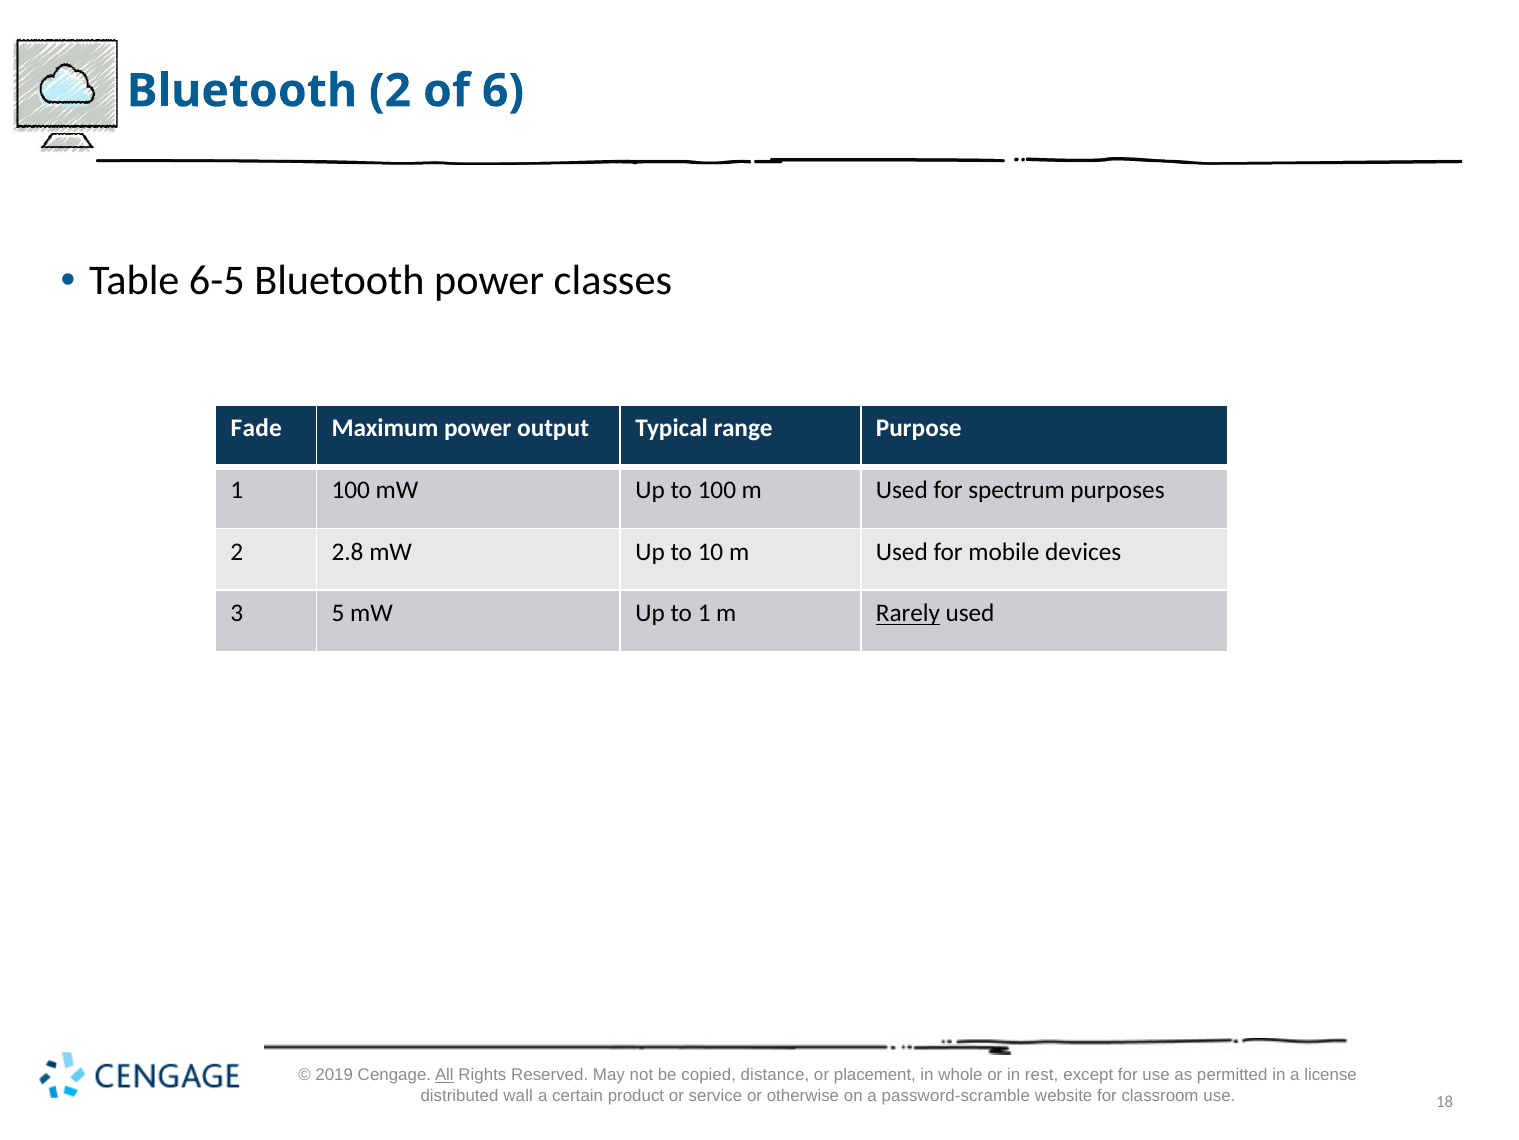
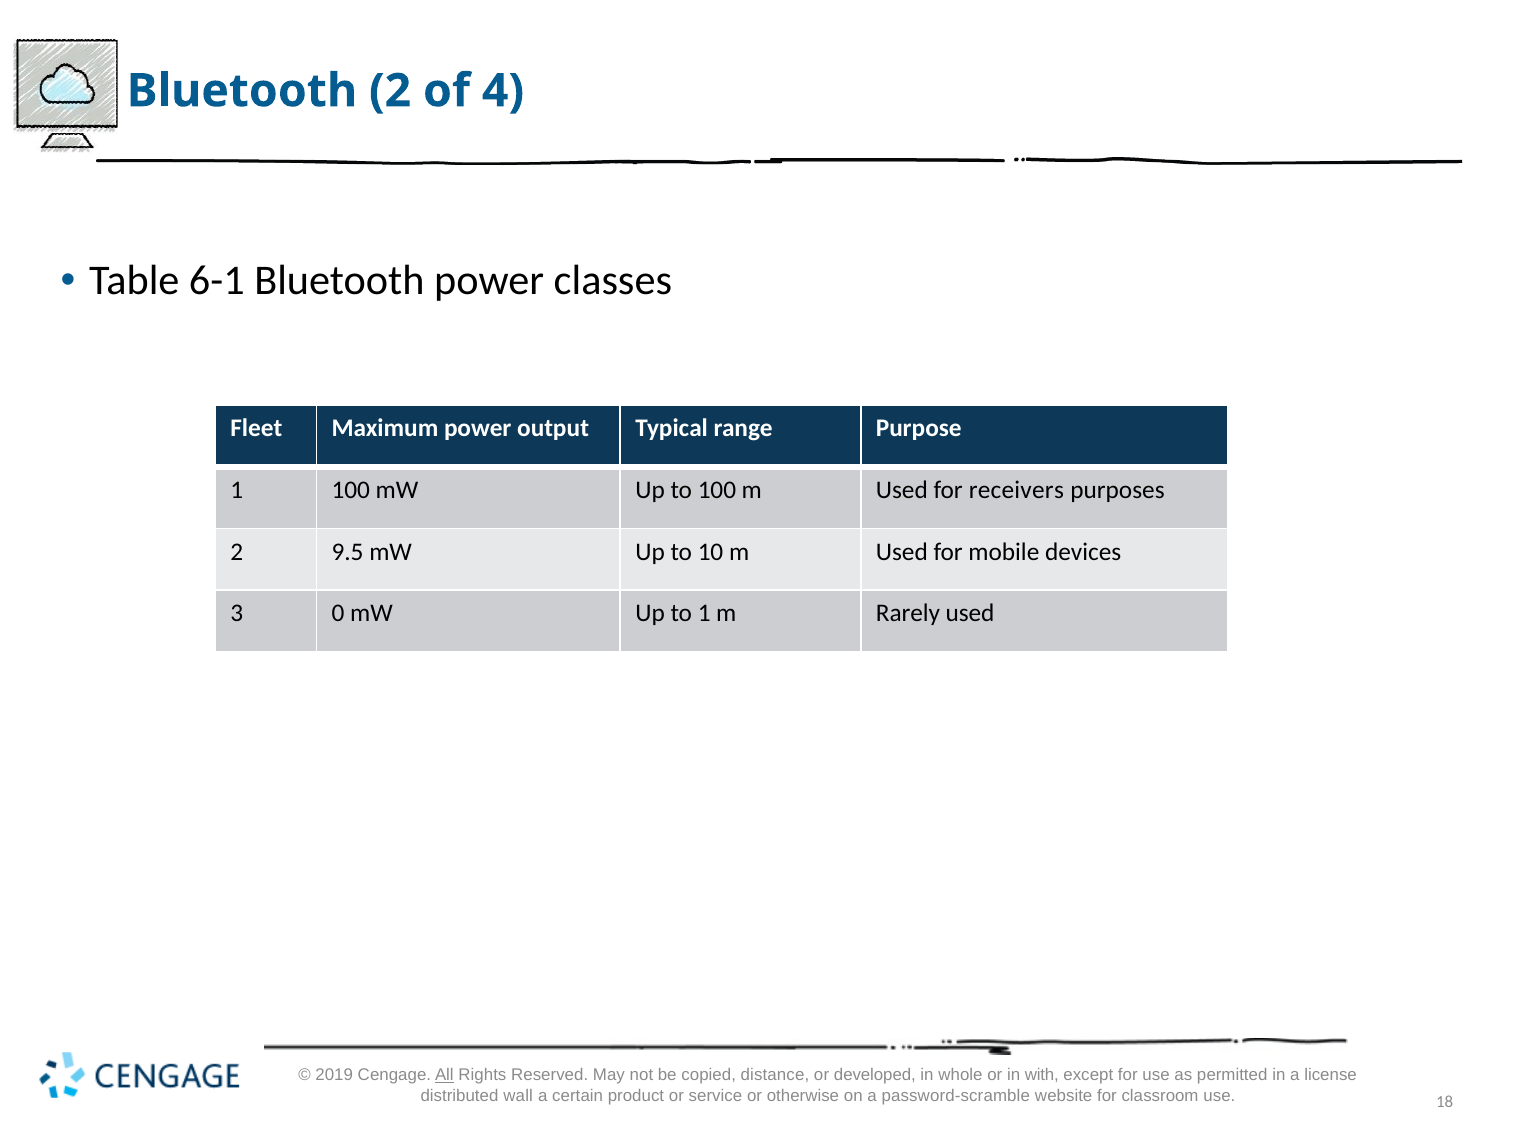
6: 6 -> 4 (503, 91)
6-5: 6-5 -> 6-1 (217, 280)
Fade: Fade -> Fleet (256, 428)
spectrum: spectrum -> receivers (1016, 490)
2.8: 2.8 -> 9.5 (348, 552)
5: 5 -> 0 (338, 613)
Rarely underline: present -> none (908, 613)
placement: placement -> developed (875, 1075)
rest: rest -> with (1042, 1075)
